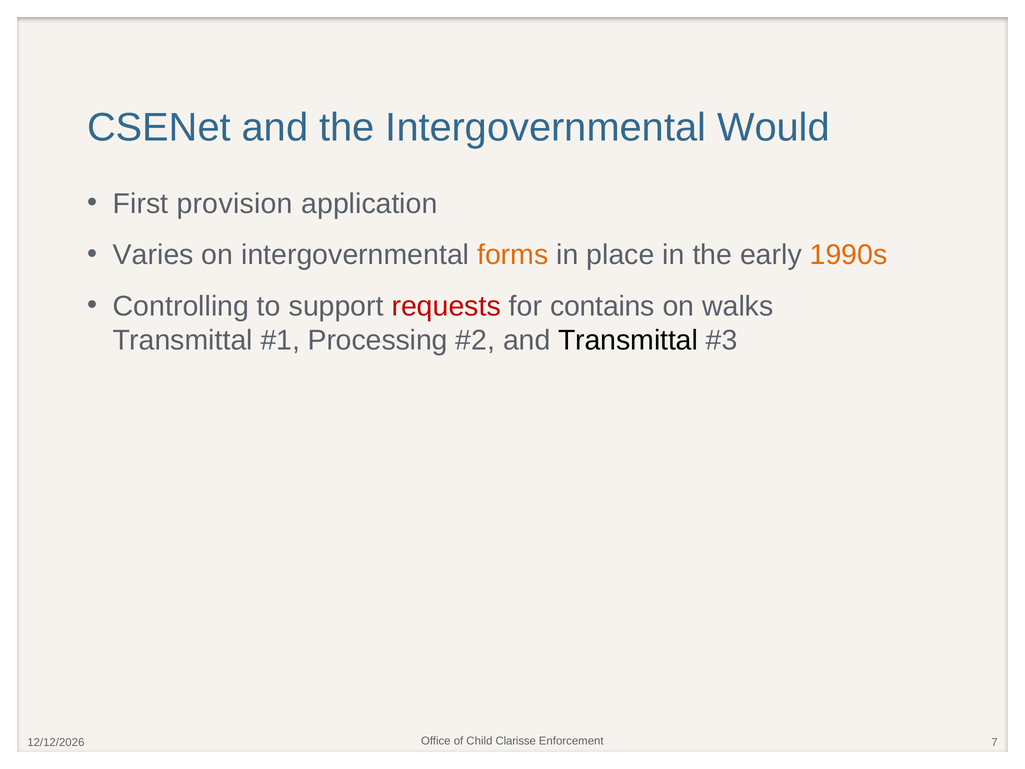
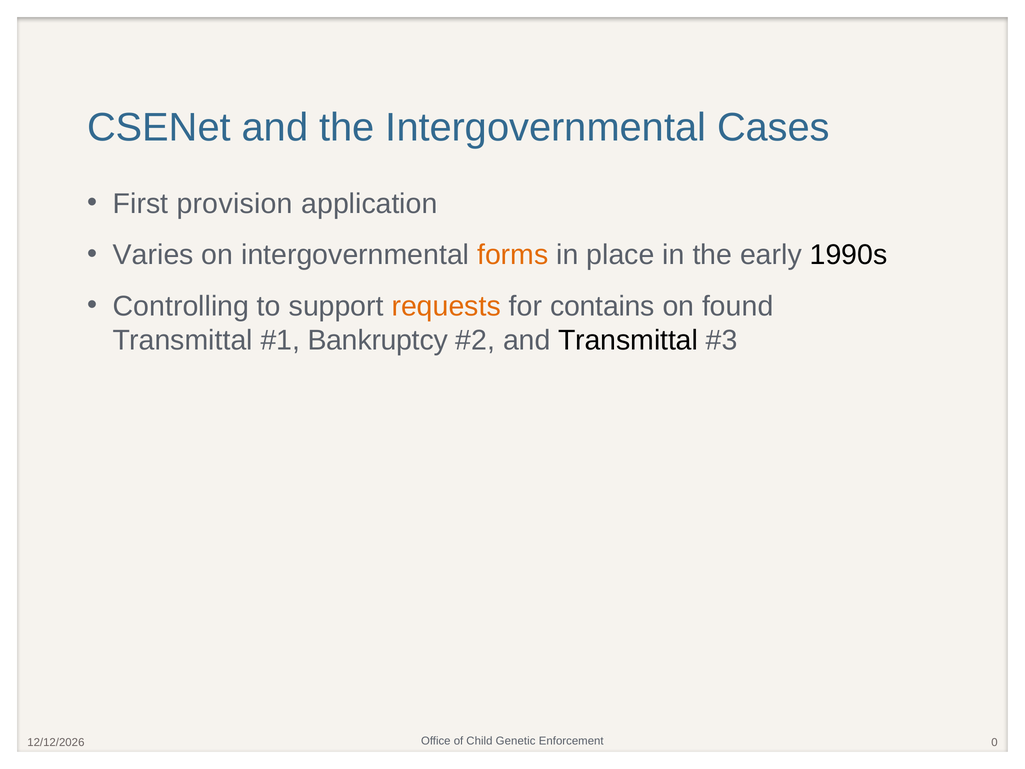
Would: Would -> Cases (773, 127)
1990s colour: orange -> black (849, 255)
requests colour: red -> orange (446, 306)
walks: walks -> found (738, 306)
Processing: Processing -> Bankruptcy (378, 340)
Clarisse: Clarisse -> Genetic (516, 741)
7: 7 -> 0 (995, 742)
